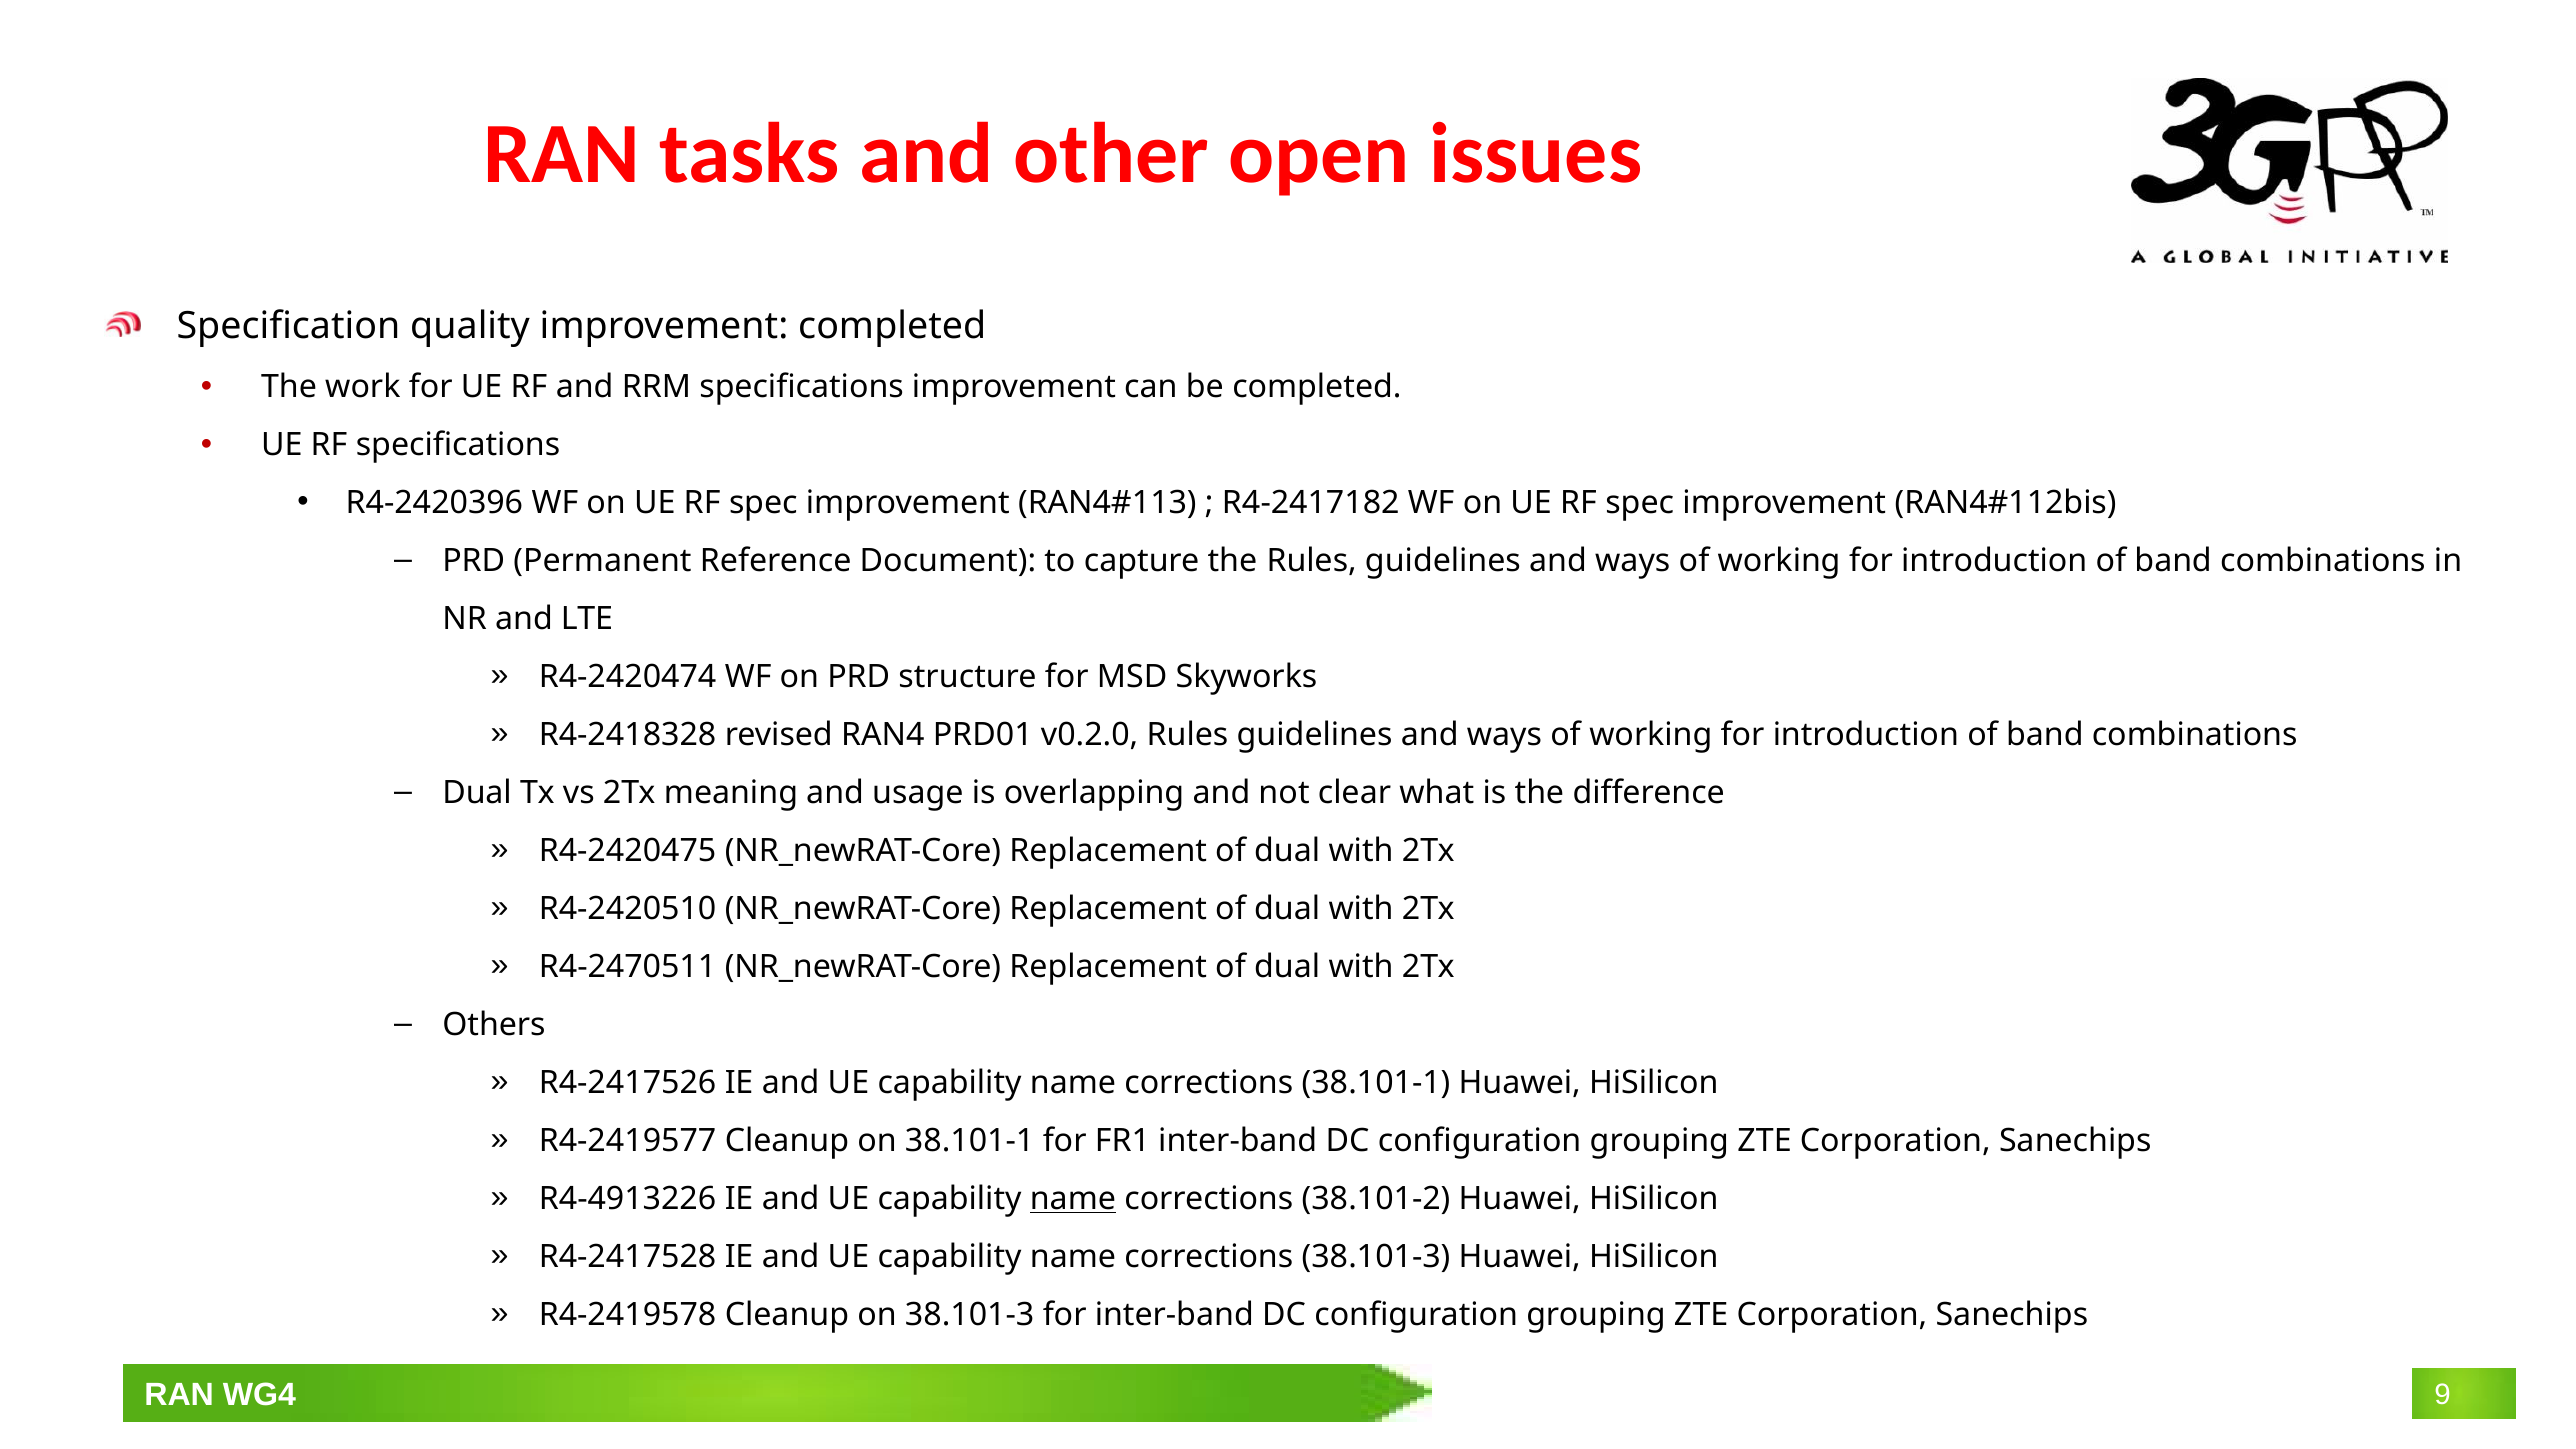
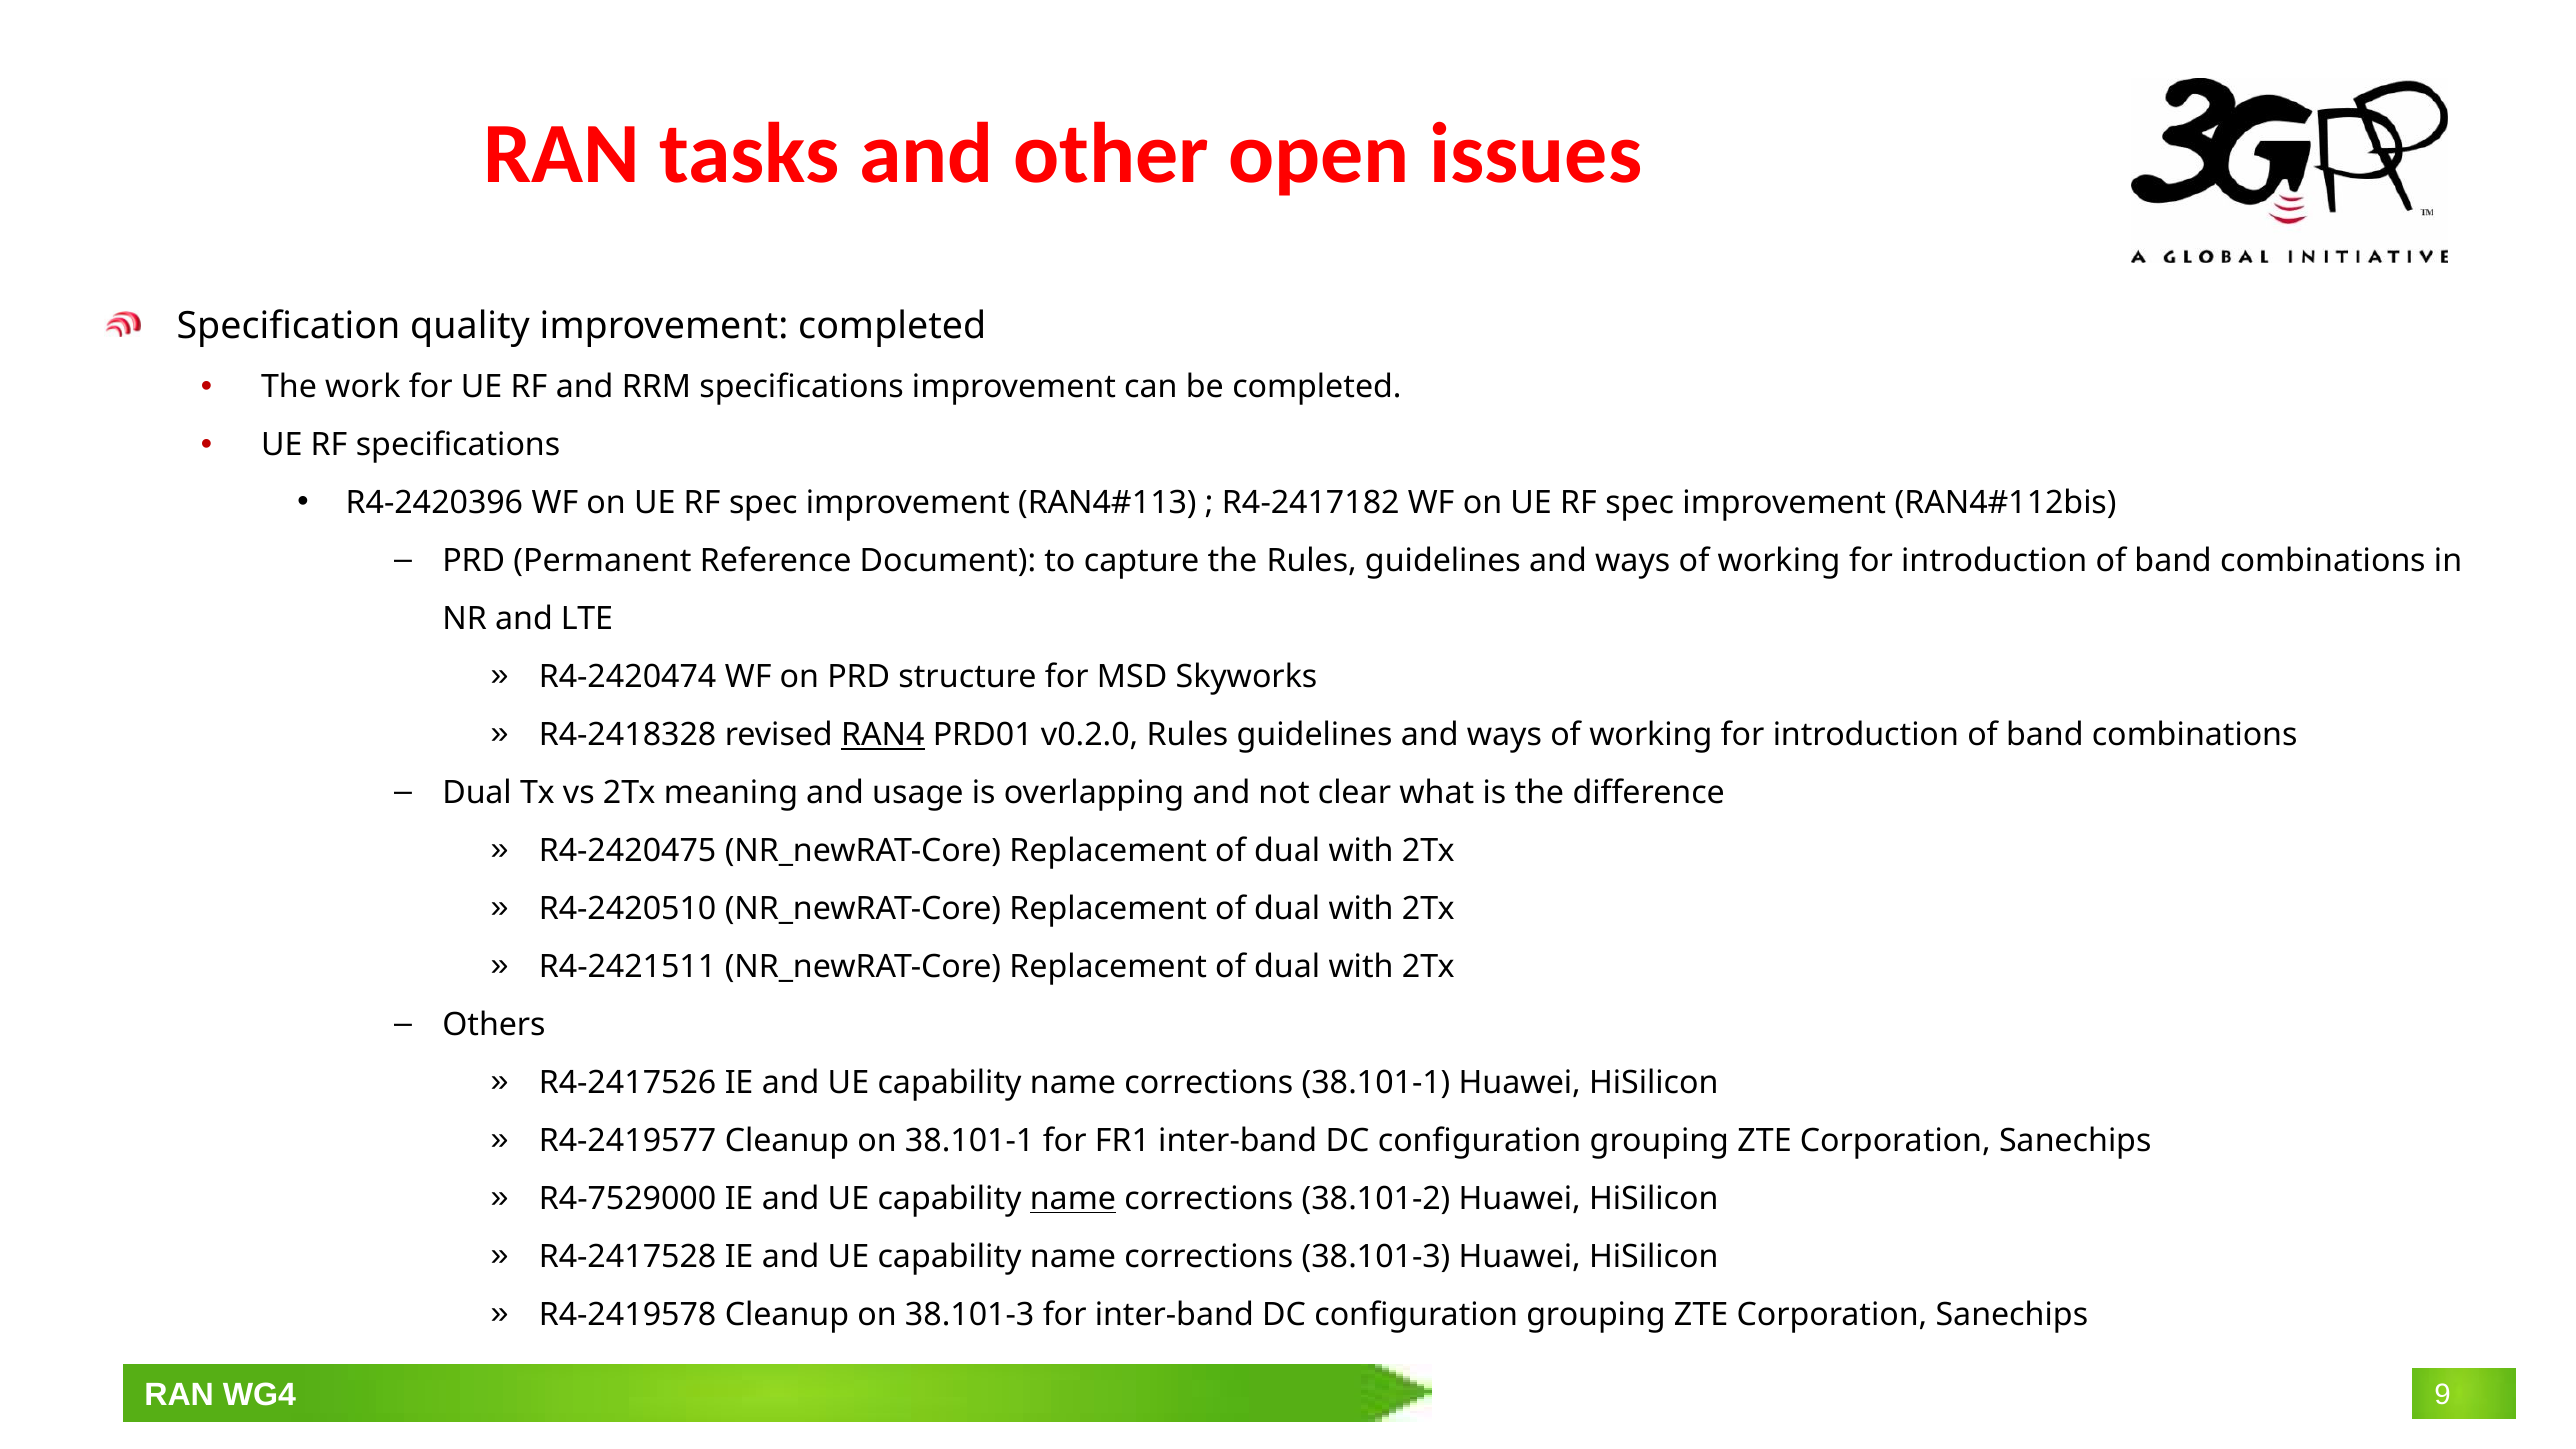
RAN4 underline: none -> present (883, 735)
R4-2470511: R4-2470511 -> R4-2421511 (628, 967)
R4-4913226: R4-4913226 -> R4-7529000 (628, 1199)
